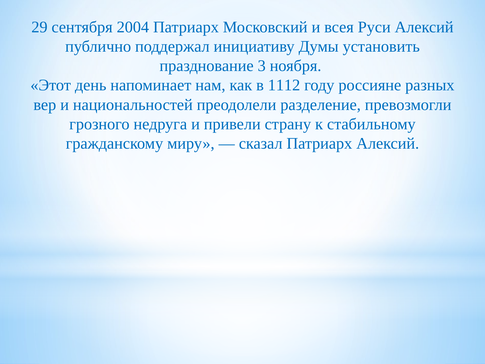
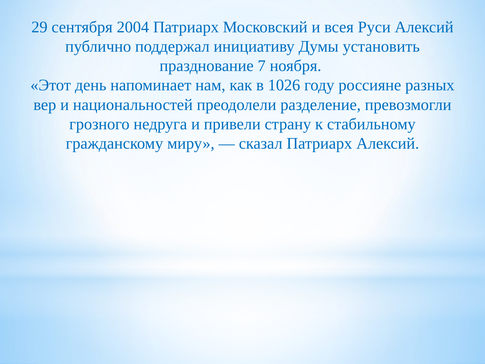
3: 3 -> 7 (262, 66)
1112: 1112 -> 1026 (284, 85)
